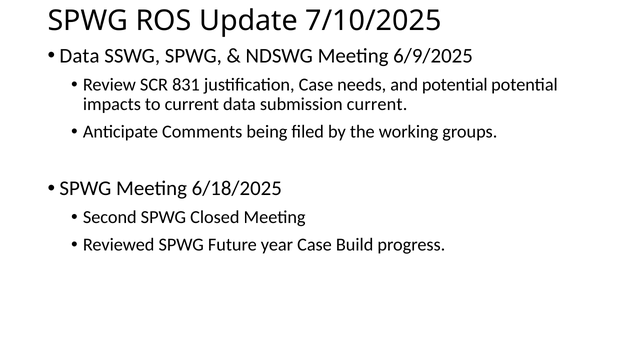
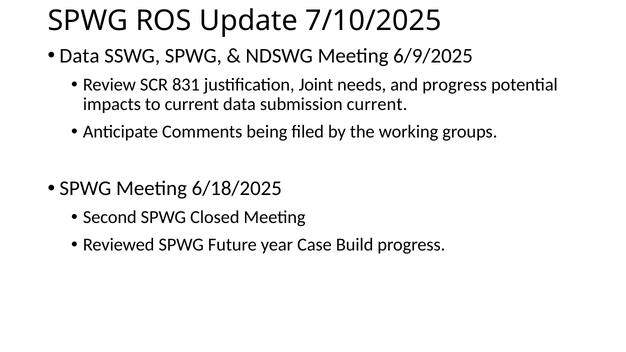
justification Case: Case -> Joint (316, 85)
and potential: potential -> progress (455, 85)
